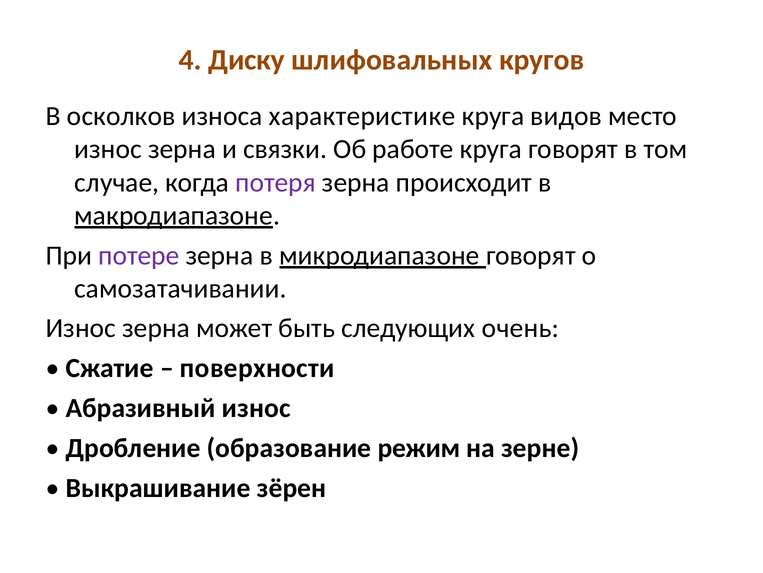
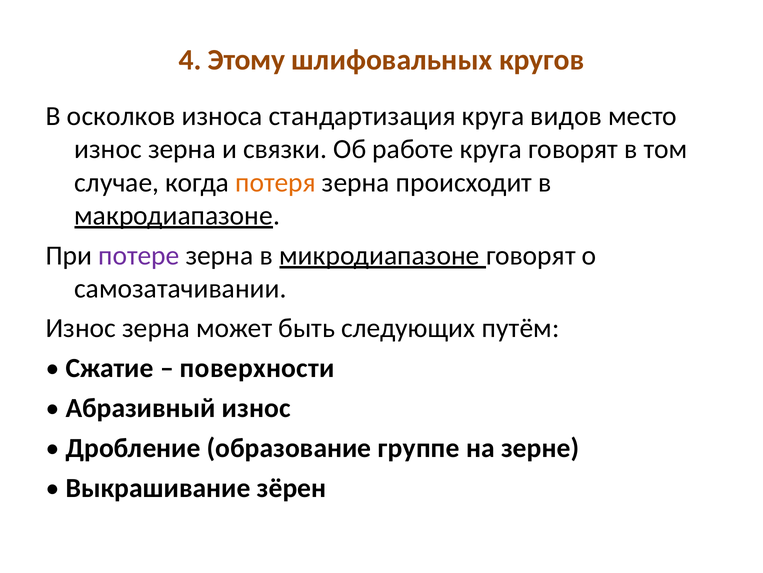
Диску: Диску -> Этому (247, 60)
характеристике: характеристике -> стандартизация (362, 116)
потеря colour: purple -> orange (276, 182)
очень: очень -> путём (521, 328)
режим: режим -> группе (419, 447)
